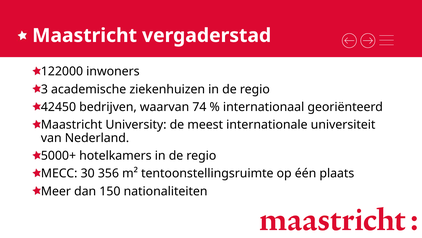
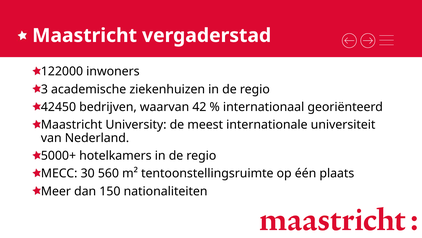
74: 74 -> 42 (199, 107)
356: 356 -> 560 (108, 173)
